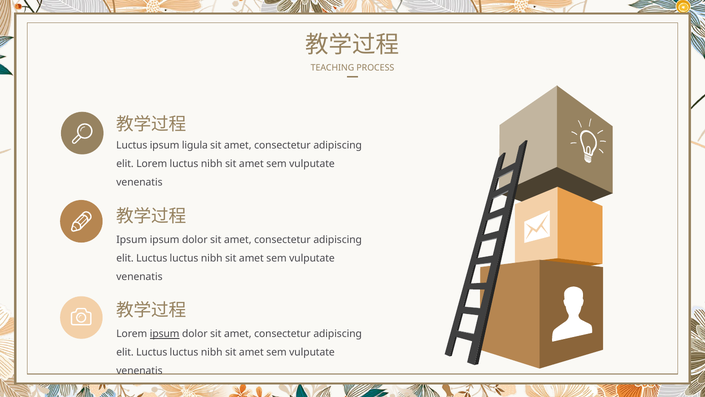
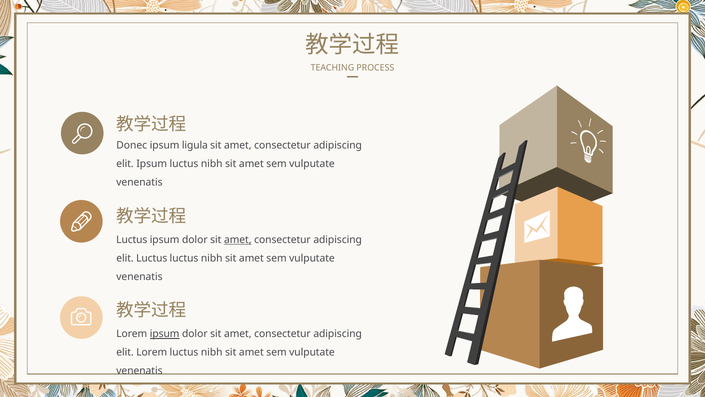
Luctus: Luctus -> Donec (132, 145)
elit Lorem: Lorem -> Ipsum (152, 164)
Ipsum: Ipsum -> Luctus (132, 240)
amet underline: none -> present (238, 240)
Luctus: Luctus -> Lorem (152, 352)
